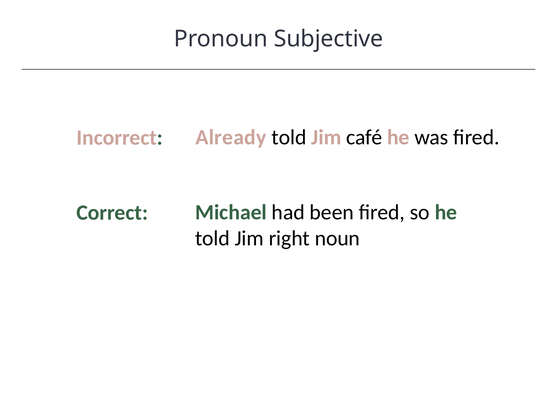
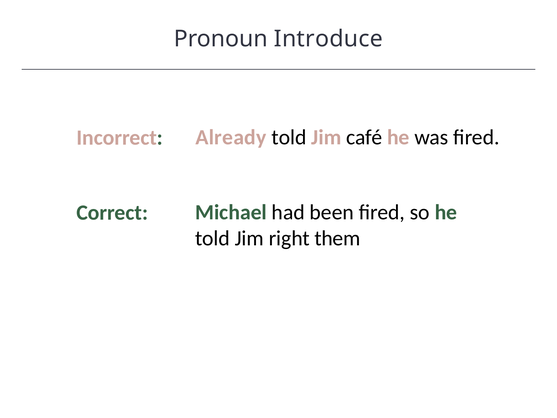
Subjective: Subjective -> Introduce (328, 39)
noun: noun -> them (337, 238)
